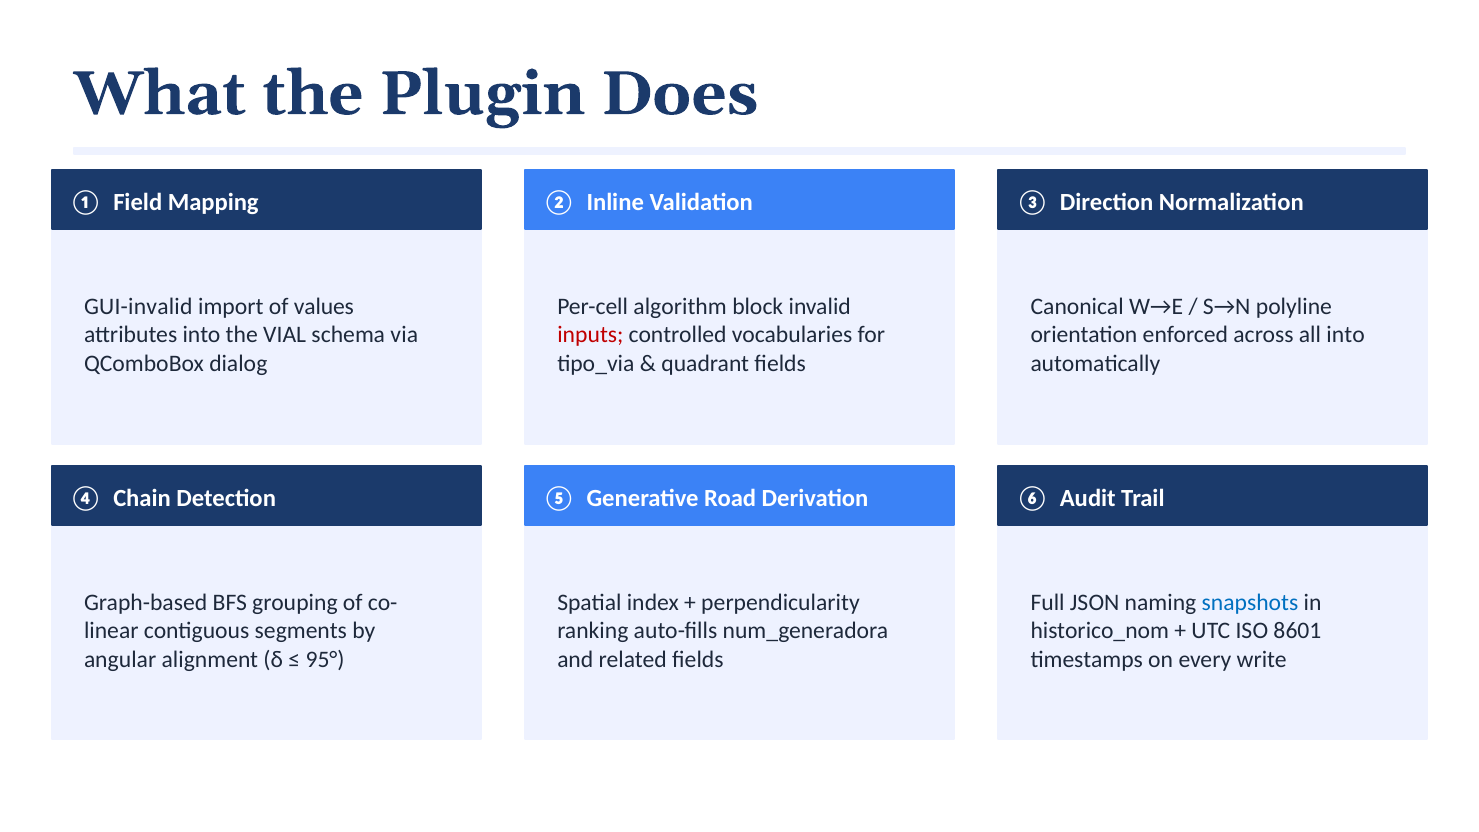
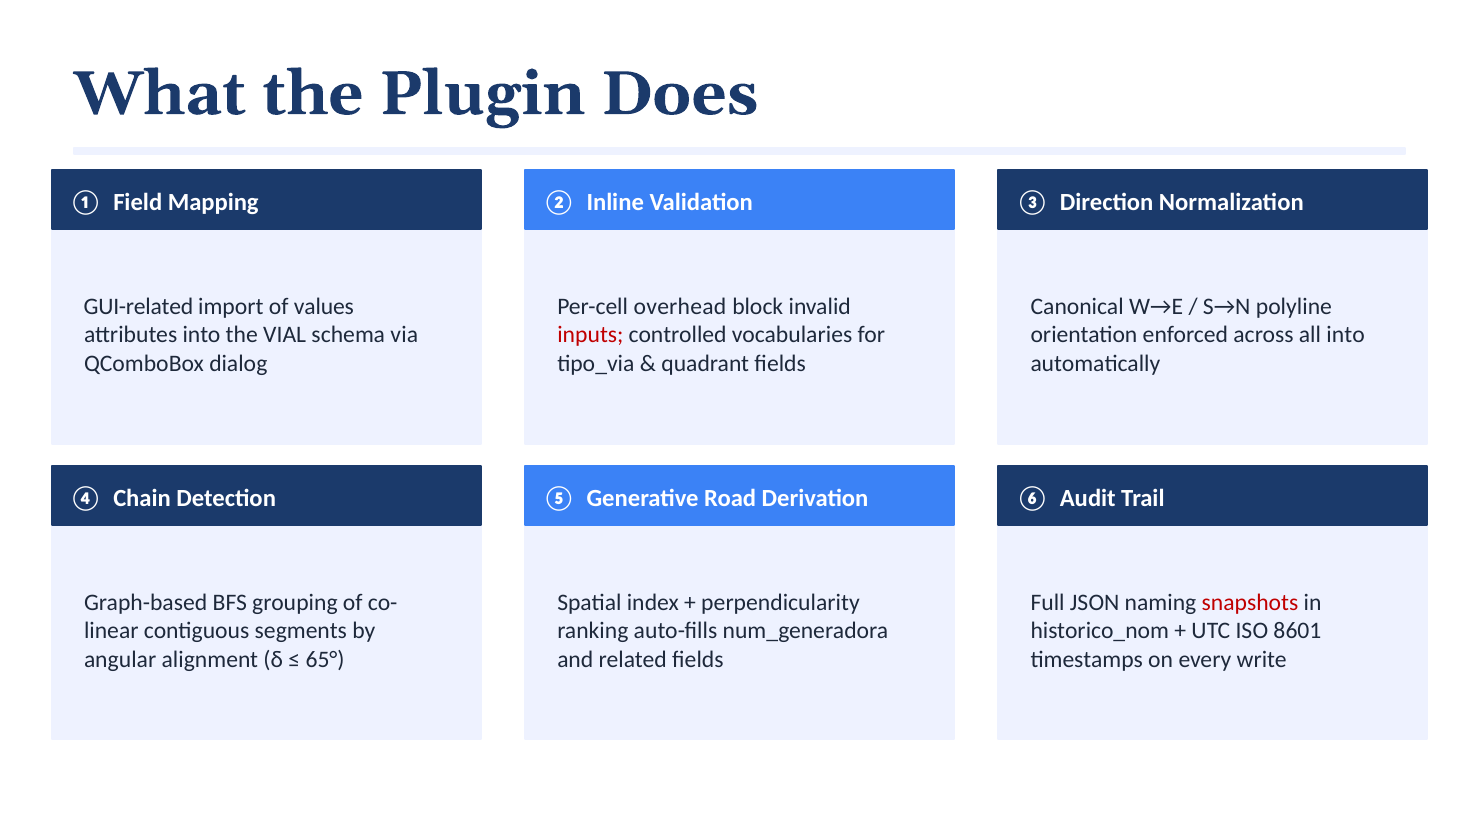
GUI-invalid: GUI-invalid -> GUI-related (139, 307)
algorithm: algorithm -> overhead (680, 307)
snapshots colour: blue -> red (1250, 603)
95°: 95° -> 65° (325, 659)
